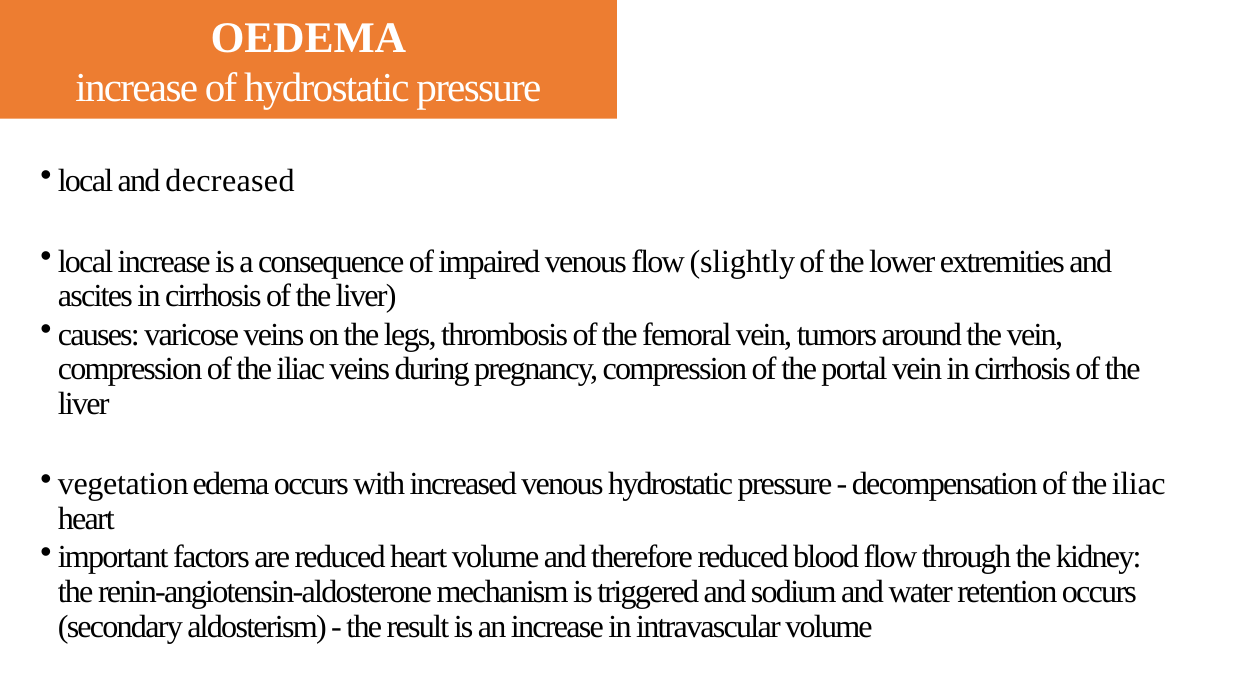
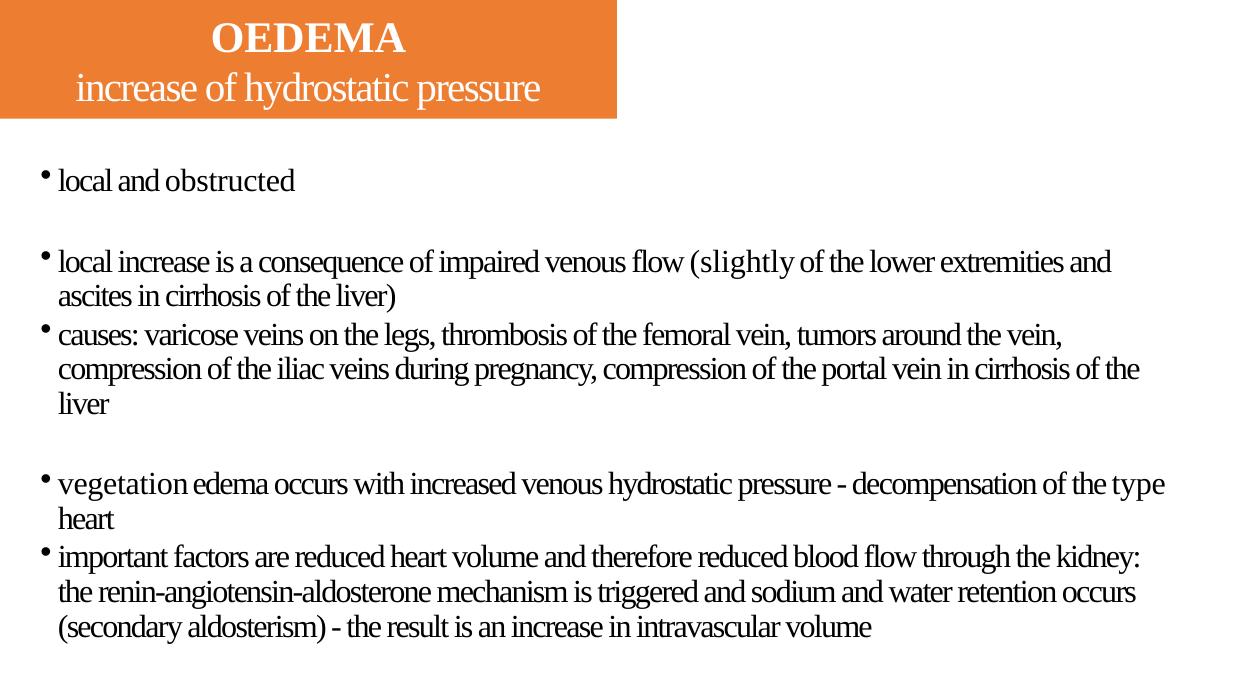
decreased: decreased -> obstructed (230, 181)
decompensation of the iliac: iliac -> type (1139, 484)
